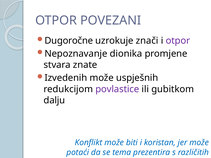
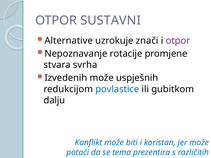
POVEZANI: POVEZANI -> SUSTAVNI (111, 20)
Dugoročne: Dugoročne -> Alternative (69, 41)
dionika: dionika -> rotacije (126, 54)
znate: znate -> svrha (85, 65)
povlastice colour: purple -> blue (117, 89)
